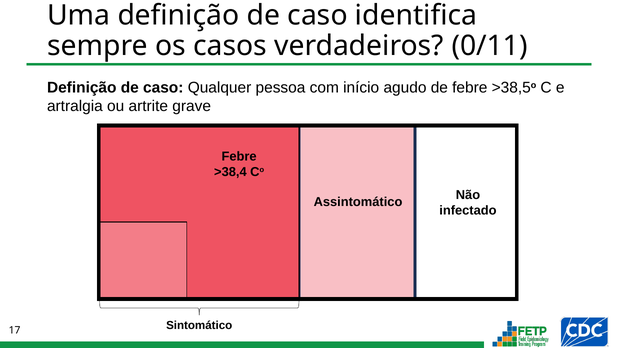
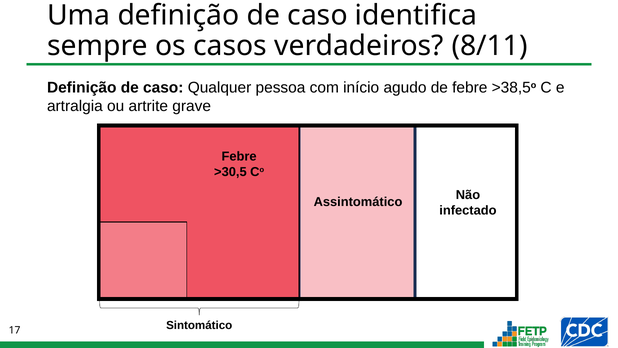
0/11: 0/11 -> 8/11 (490, 46)
>38,4: >38,4 -> >30,5 (230, 172)
